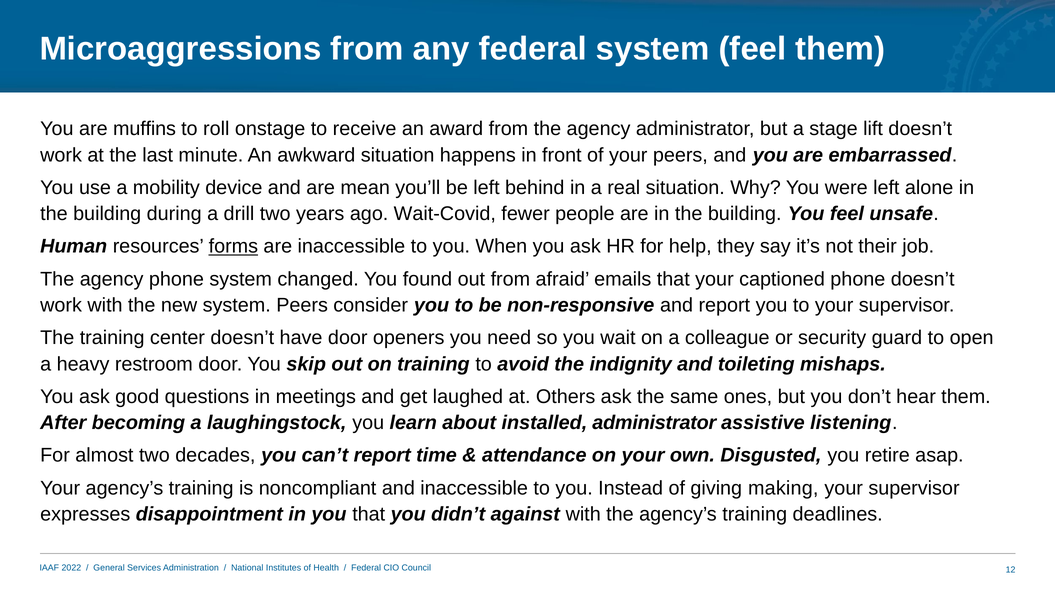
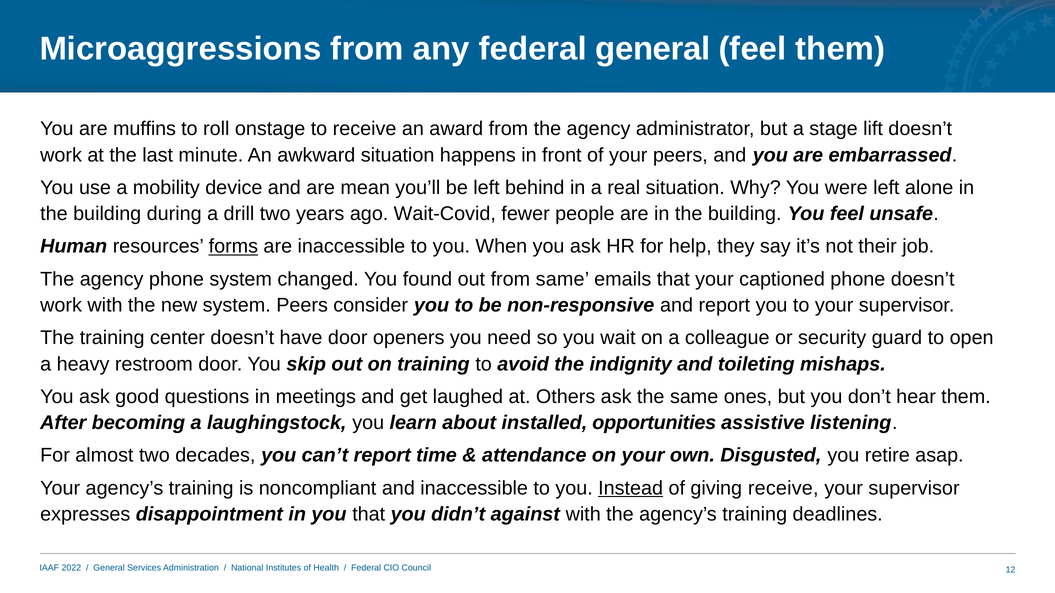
federal system: system -> general (653, 49)
from afraid: afraid -> same (562, 279)
installed administrator: administrator -> opportunities (654, 423)
Instead underline: none -> present (631, 488)
giving making: making -> receive (783, 488)
